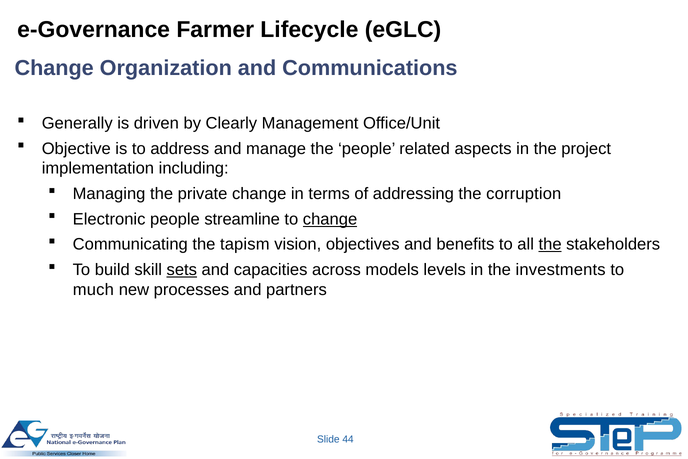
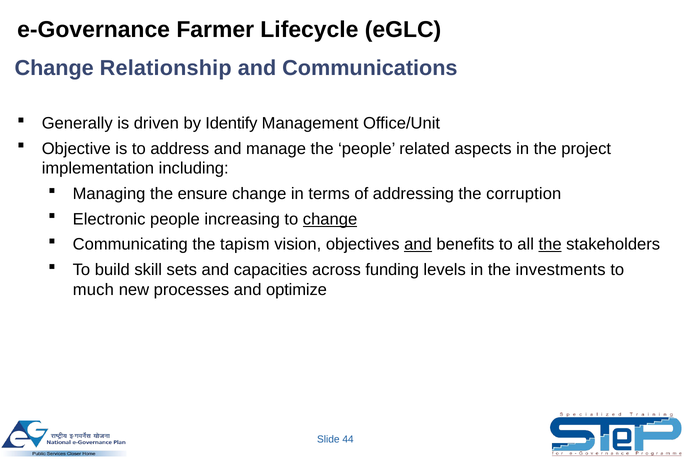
Organization: Organization -> Relationship (166, 68)
Clearly: Clearly -> Identify (231, 123)
private: private -> ensure (203, 194)
streamline: streamline -> increasing (242, 219)
and underline: none -> present (418, 244)
sets underline: present -> none (182, 270)
models: models -> funding (392, 270)
partners: partners -> optimize (296, 290)
